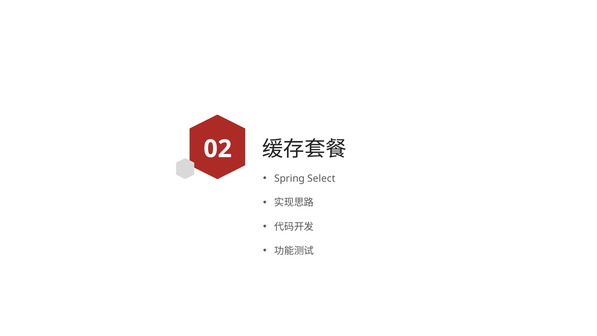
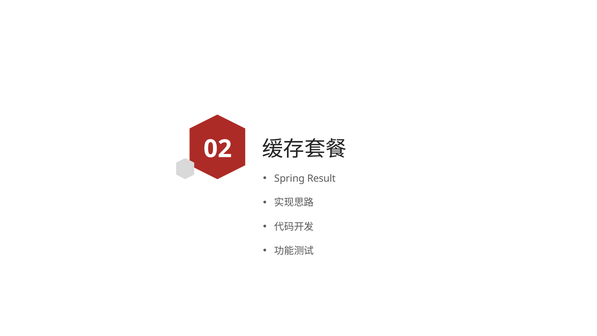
Select: Select -> Result (321, 178)
